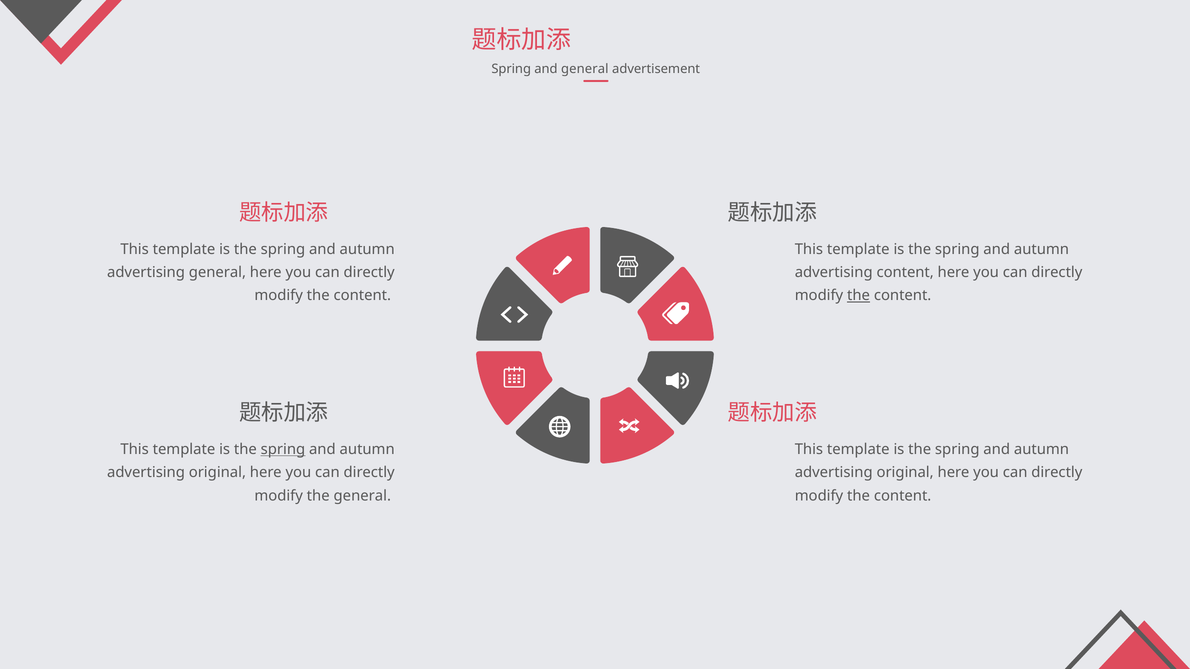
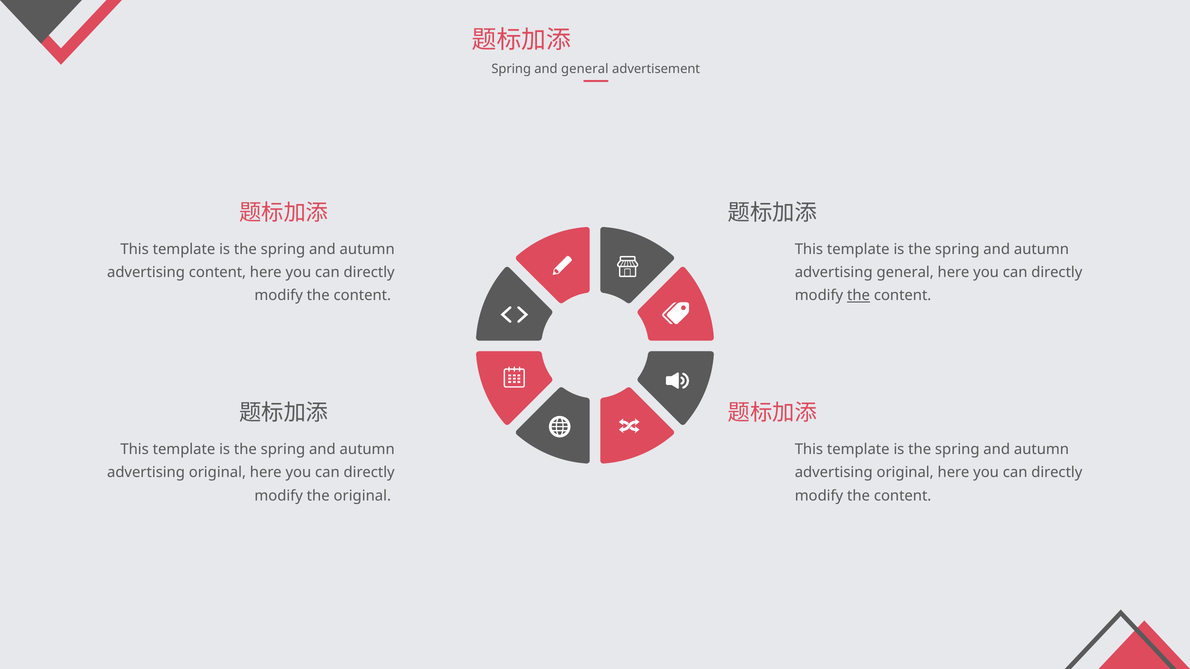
advertising general: general -> content (217, 272)
advertising content: content -> general (905, 272)
spring underline: present -> none (283, 450)
the general: general -> original (362, 496)
